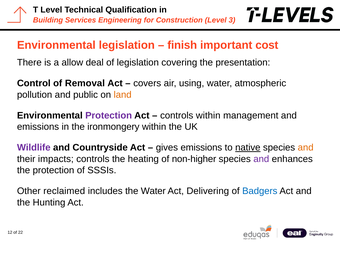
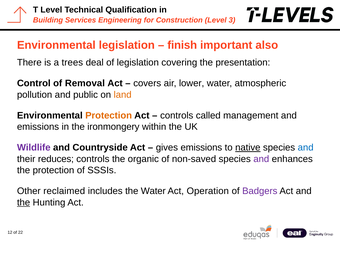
cost: cost -> also (267, 45)
allow: allow -> trees (72, 63)
using: using -> lower (192, 83)
Protection colour: purple -> orange (109, 115)
controls within: within -> called (208, 115)
and colour: orange -> blue (306, 148)
impacts: impacts -> reduces (56, 159)
heating: heating -> organic (143, 159)
non-higher: non-higher -> non-saved (194, 159)
Delivering: Delivering -> Operation (208, 191)
Badgers colour: blue -> purple (260, 191)
the underline: none -> present (24, 202)
